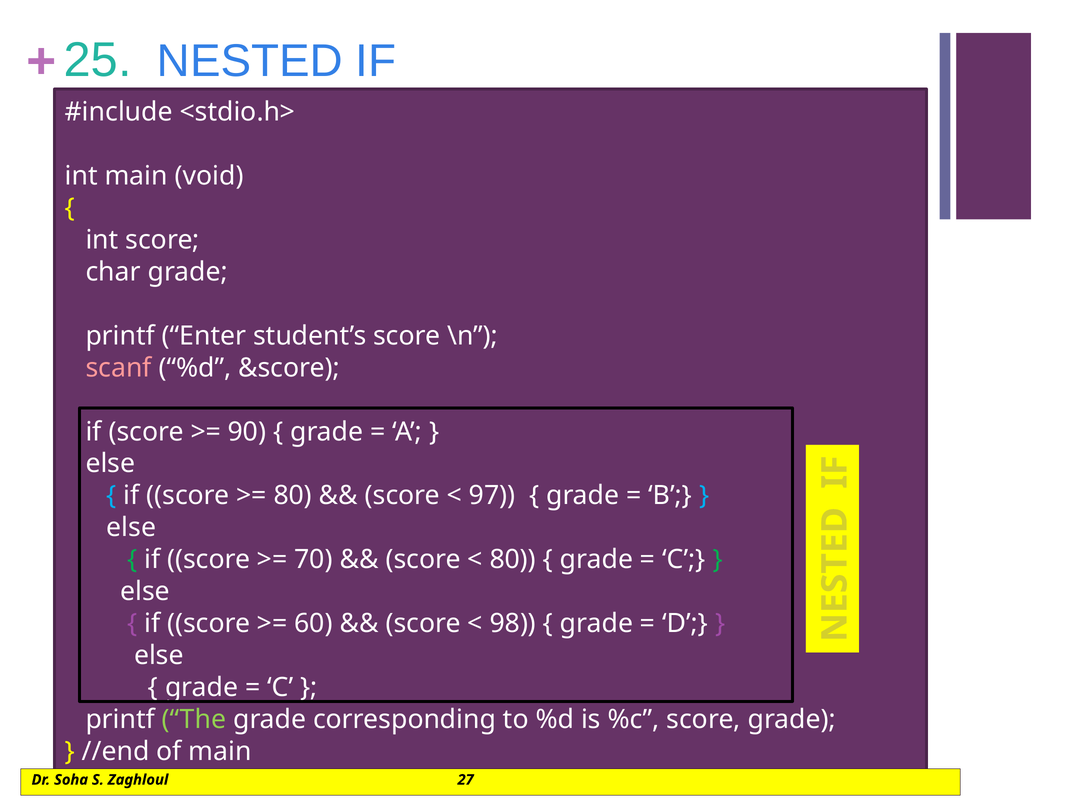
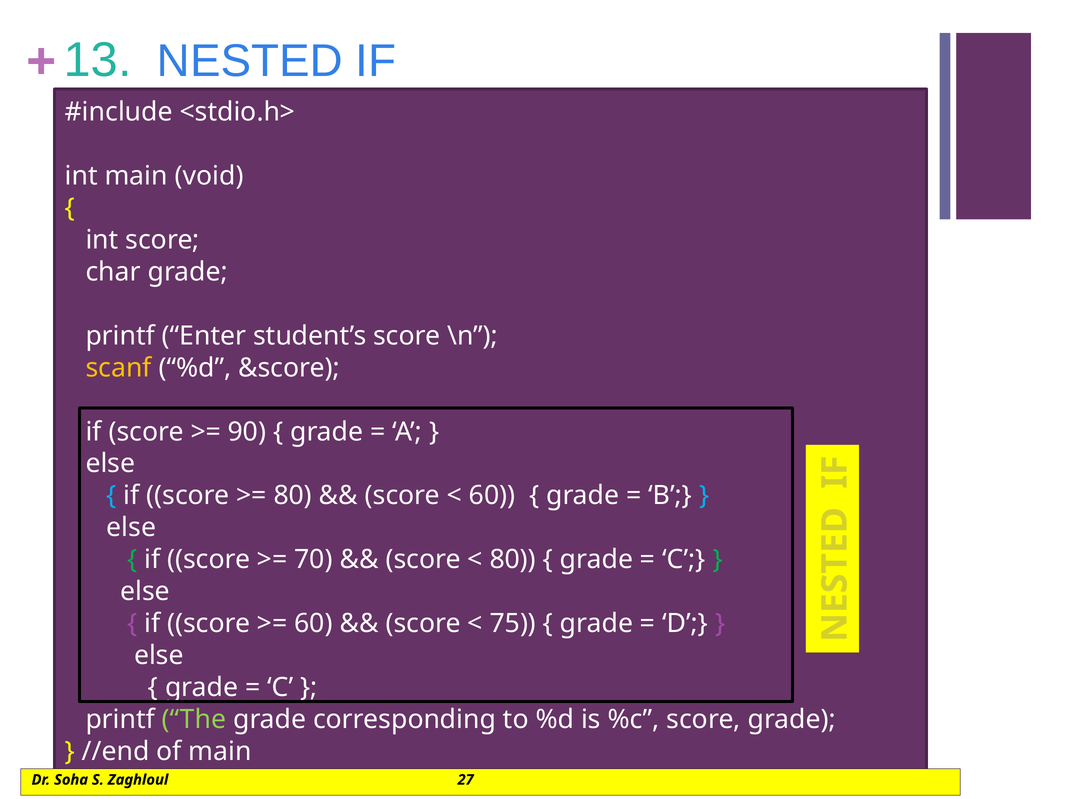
25: 25 -> 13 (98, 60)
scanf colour: pink -> yellow (119, 368)
97: 97 -> 60 (492, 495)
98: 98 -> 75 (513, 623)
